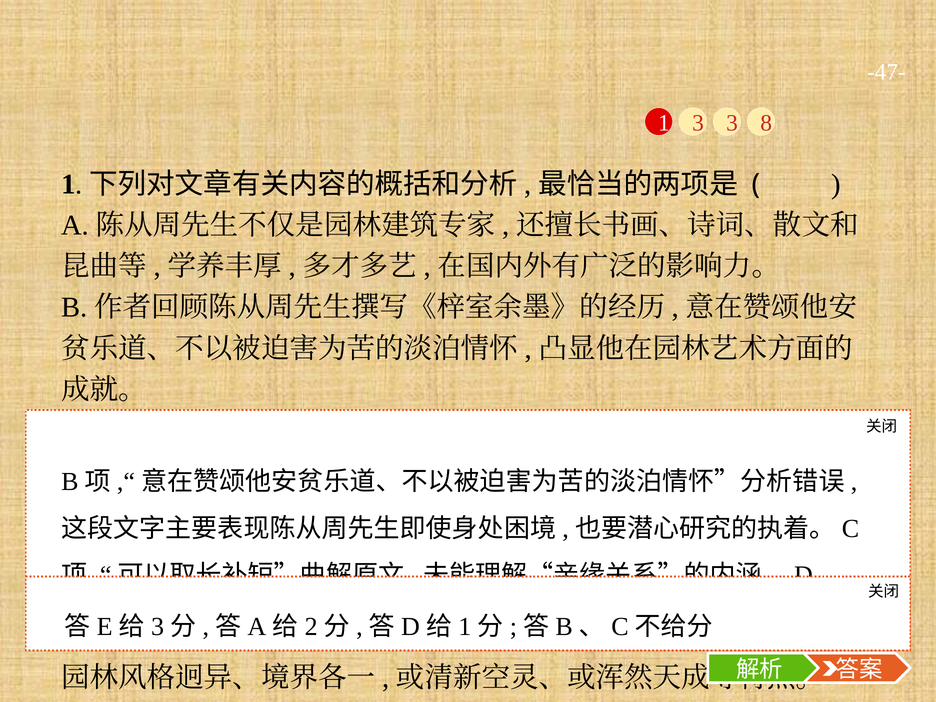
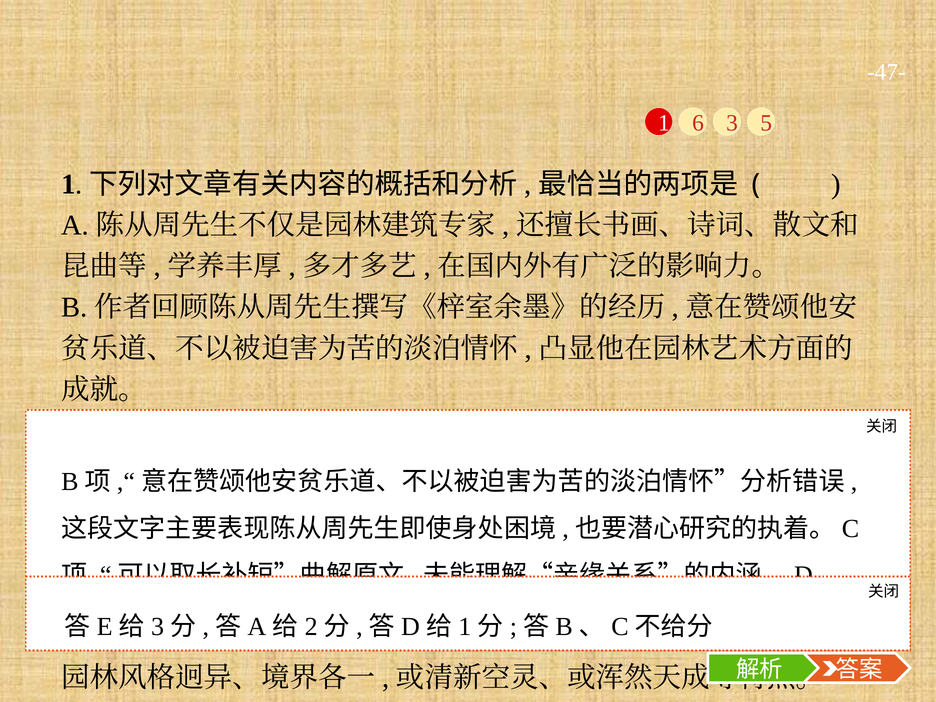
1 3: 3 -> 6 (698, 123)
8: 8 -> 5 (766, 123)
